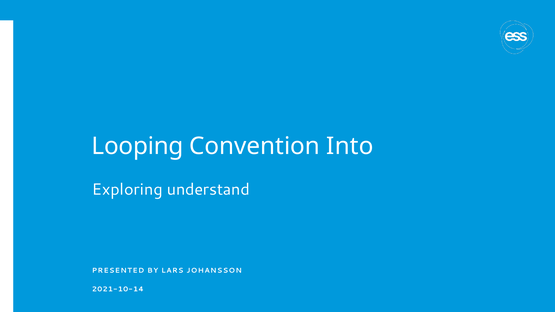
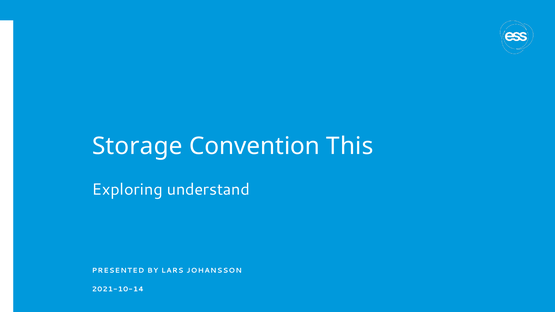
Looping: Looping -> Storage (137, 146)
Into: Into -> This (350, 146)
